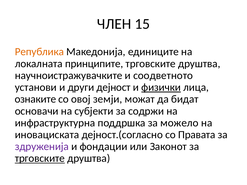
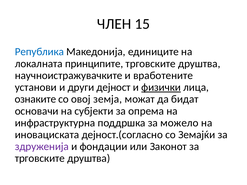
Република colour: orange -> blue (39, 52)
соодветното: соодветното -> вработените (163, 76)
земји: земји -> земја (108, 99)
содржи: содржи -> опрема (146, 111)
Правата: Правата -> Земајќи (197, 135)
трговските underline: present -> none (40, 159)
